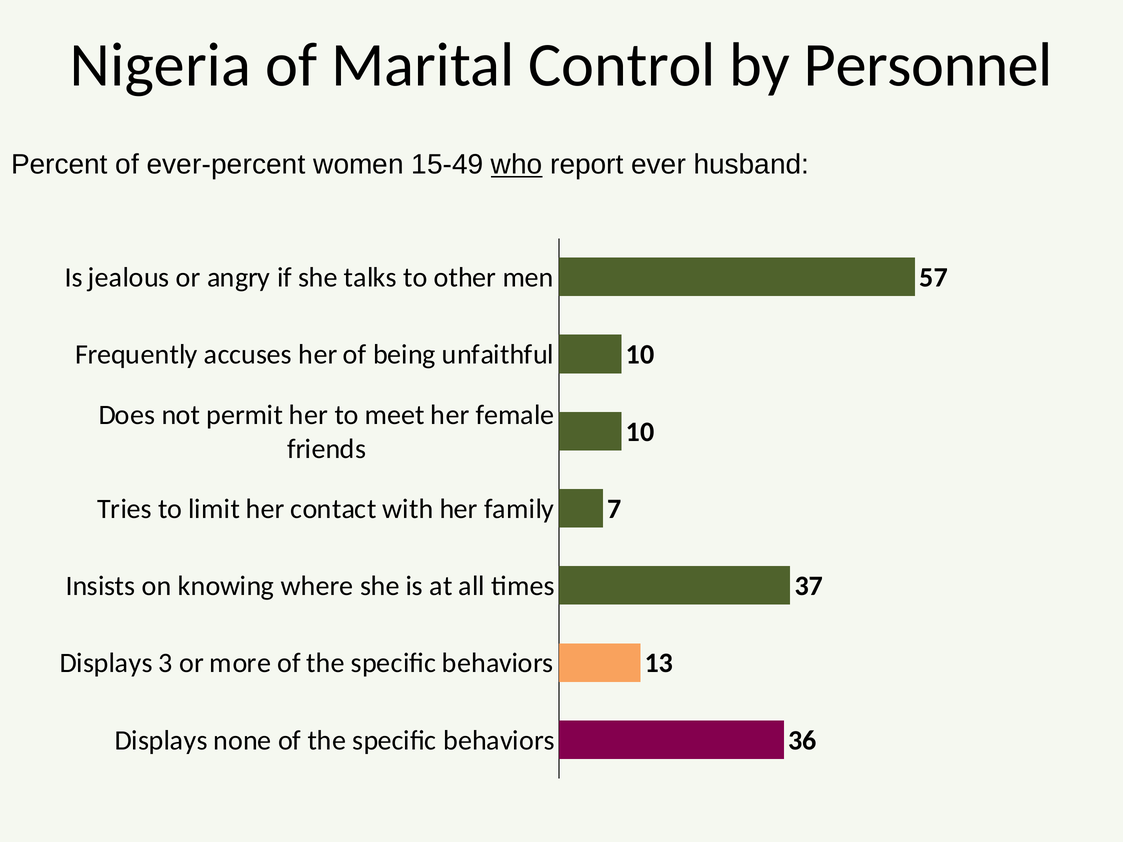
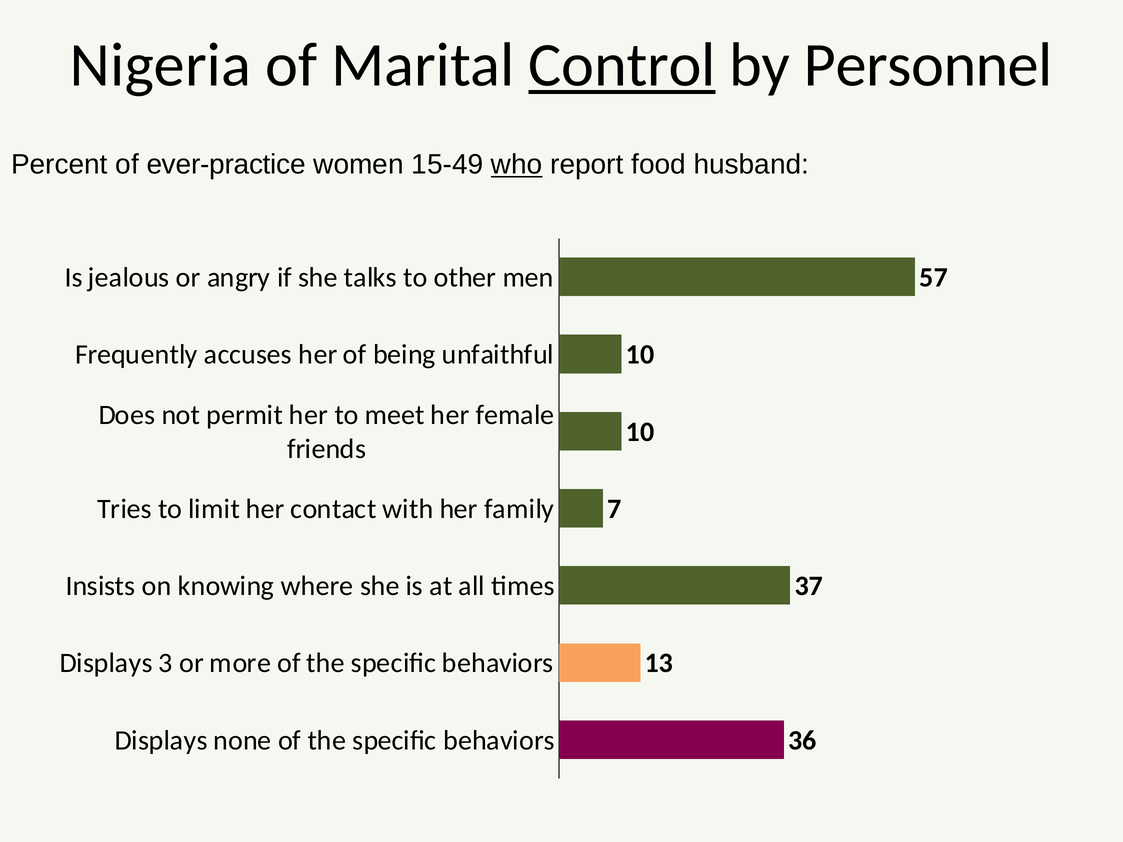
Control underline: none -> present (622, 65)
ever-percent: ever-percent -> ever-practice (226, 165)
ever: ever -> food (659, 165)
